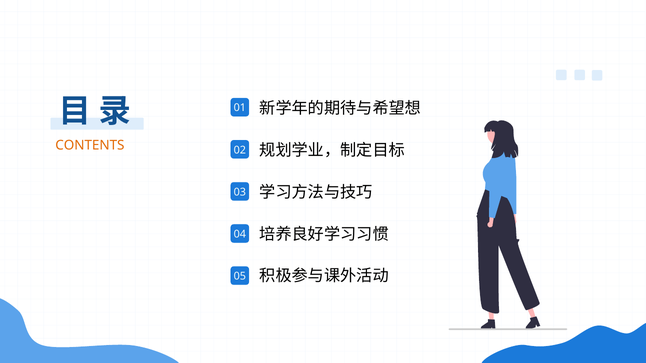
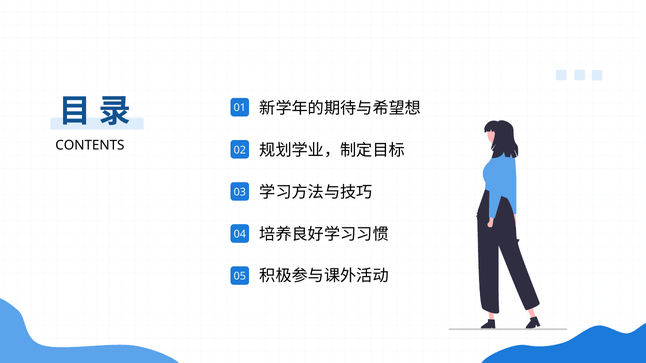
CONTENTS colour: orange -> black (90, 146)
